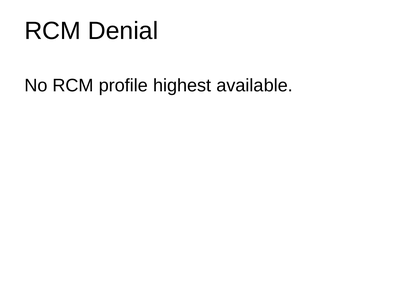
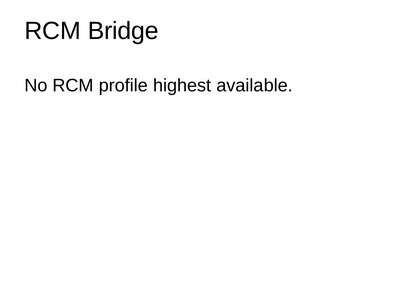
Denial: Denial -> Bridge (123, 31)
